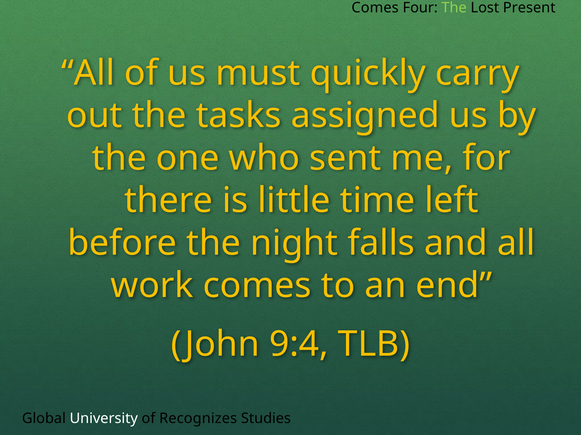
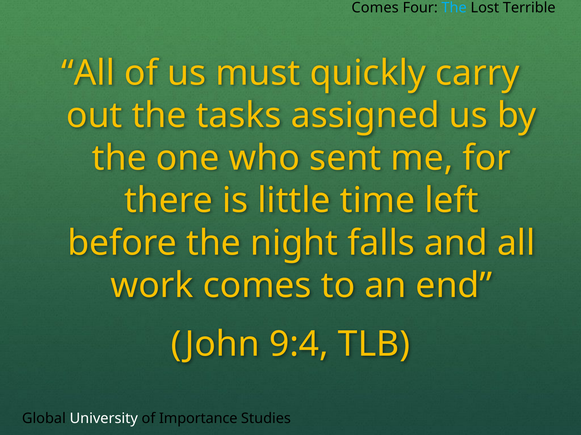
The colour: light green -> light blue (454, 8)
Present: Present -> Terrible (529, 8)
Recognizes: Recognizes -> Importance (198, 419)
